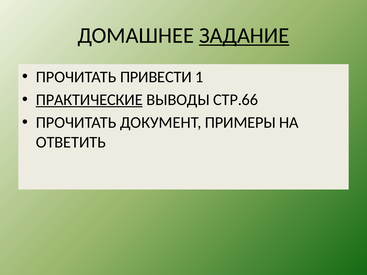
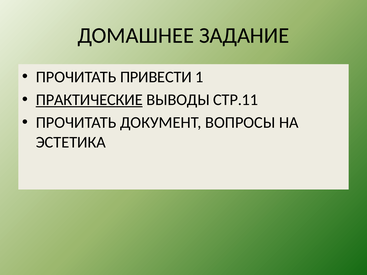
ЗАДАНИЕ underline: present -> none (244, 36)
СТР.66: СТР.66 -> СТР.11 (236, 100)
ПРИМЕРЫ: ПРИМЕРЫ -> ВОПРОСЫ (240, 123)
ОТВЕТИТЬ: ОТВЕТИТЬ -> ЭСТЕТИКА (71, 142)
